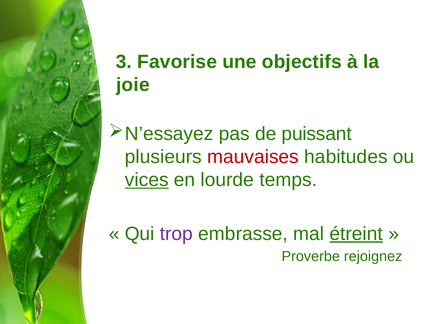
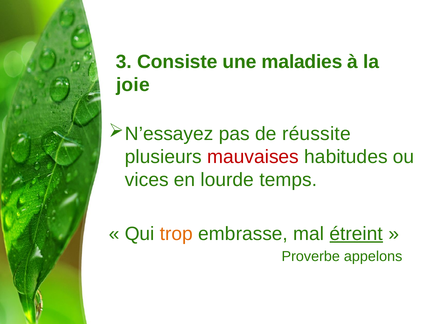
Favorise: Favorise -> Consiste (177, 62)
objectifs: objectifs -> maladies (302, 62)
puissant: puissant -> réussite (316, 134)
vices underline: present -> none (147, 180)
trop colour: purple -> orange (176, 234)
rejoignez: rejoignez -> appelons (373, 256)
